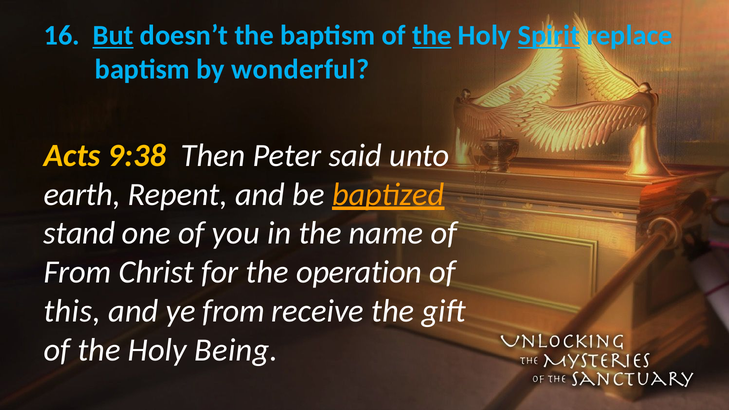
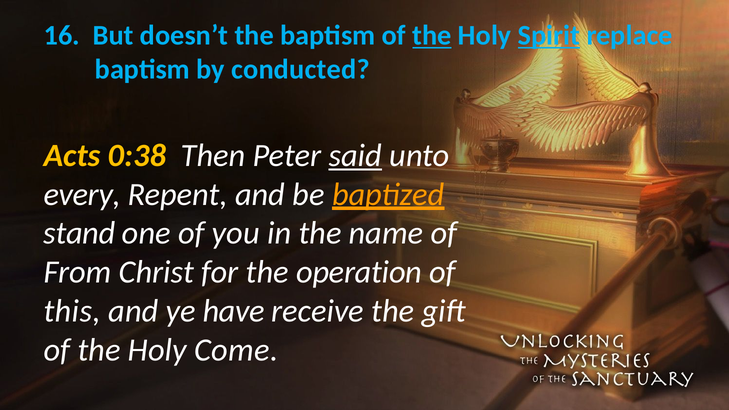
But underline: present -> none (113, 36)
wonderful: wonderful -> conducted (300, 70)
9:38: 9:38 -> 0:38 (137, 155)
said underline: none -> present (355, 155)
earth: earth -> every (82, 194)
ye from: from -> have (234, 311)
Being: Being -> Come (236, 350)
